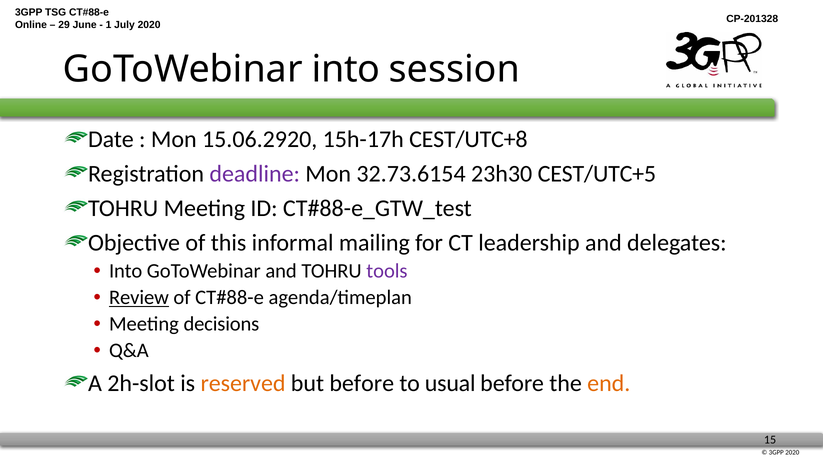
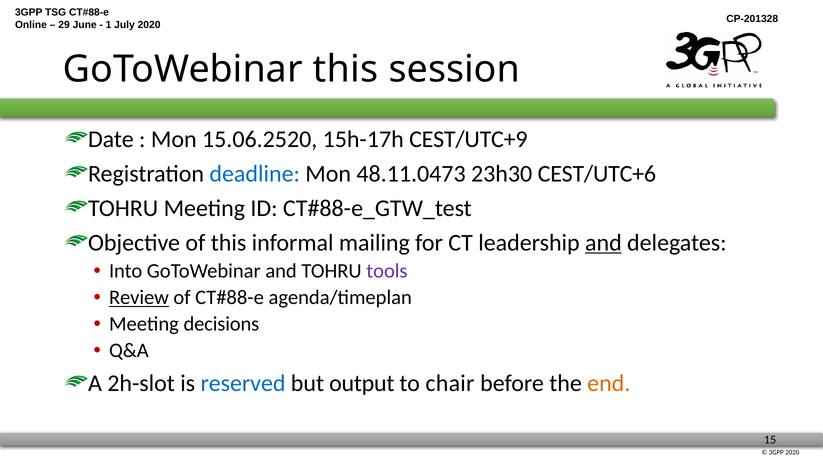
GoToWebinar into: into -> this (346, 69)
15.06.2920: 15.06.2920 -> 15.06.2520 (260, 139)
CEST/UTC+8: CEST/UTC+8 -> CEST/UTC+9 (468, 139)
deadline colour: purple -> blue (255, 174)
32.73.6154: 32.73.6154 -> 48.11.0473 (411, 174)
CEST/UTC+5: CEST/UTC+5 -> CEST/UTC+6 (597, 174)
and underline: none -> present (603, 243)
reserved colour: orange -> blue (243, 383)
but before: before -> output (362, 383)
usual: usual -> chair (450, 383)
